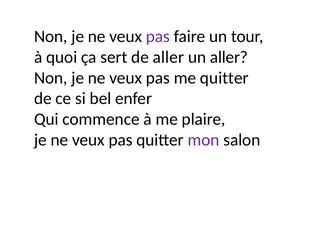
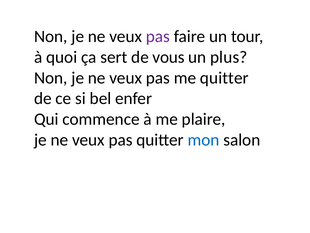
de aller: aller -> vous (169, 57)
un aller: aller -> plus (229, 57)
mon colour: purple -> blue (204, 140)
